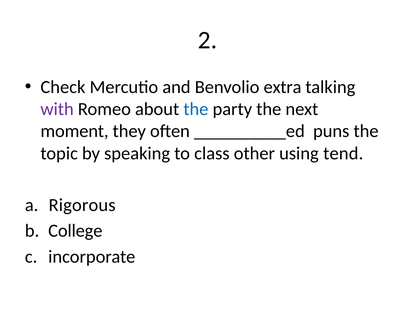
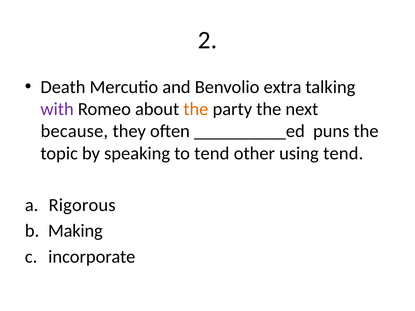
Check: Check -> Death (63, 87)
the colour: blue -> orange (196, 109)
moment: moment -> because (74, 131)
to class: class -> tend (212, 153)
College: College -> Making (75, 231)
